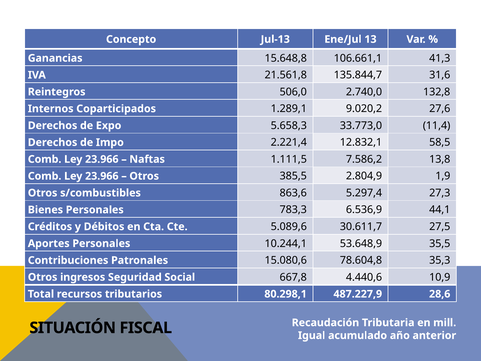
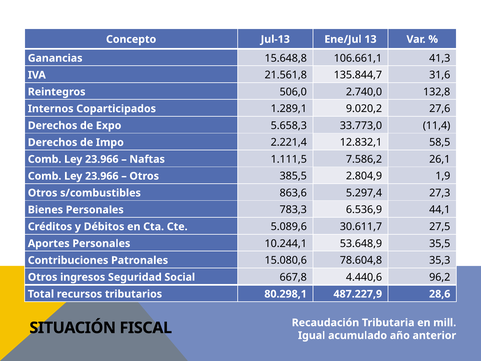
13,8: 13,8 -> 26,1 (440, 159)
10,9: 10,9 -> 96,2 (440, 277)
